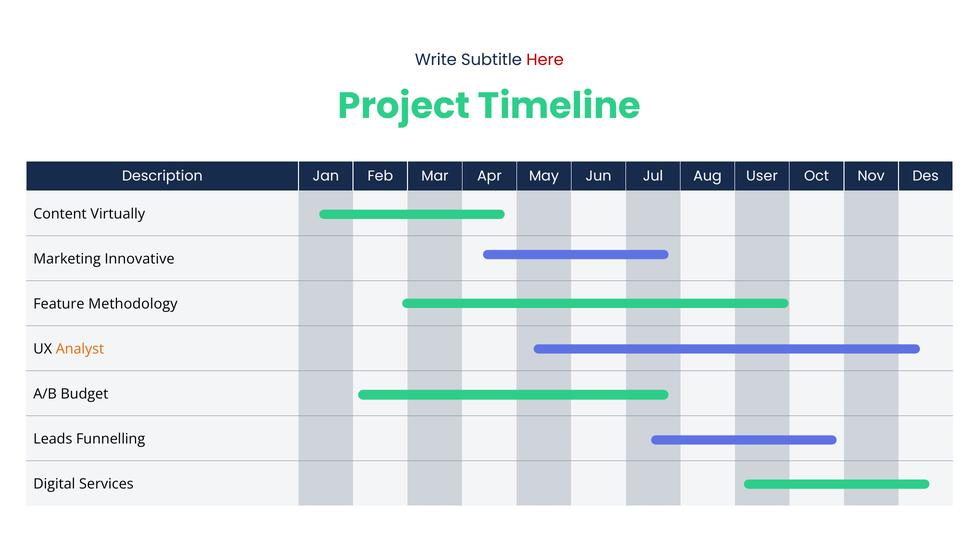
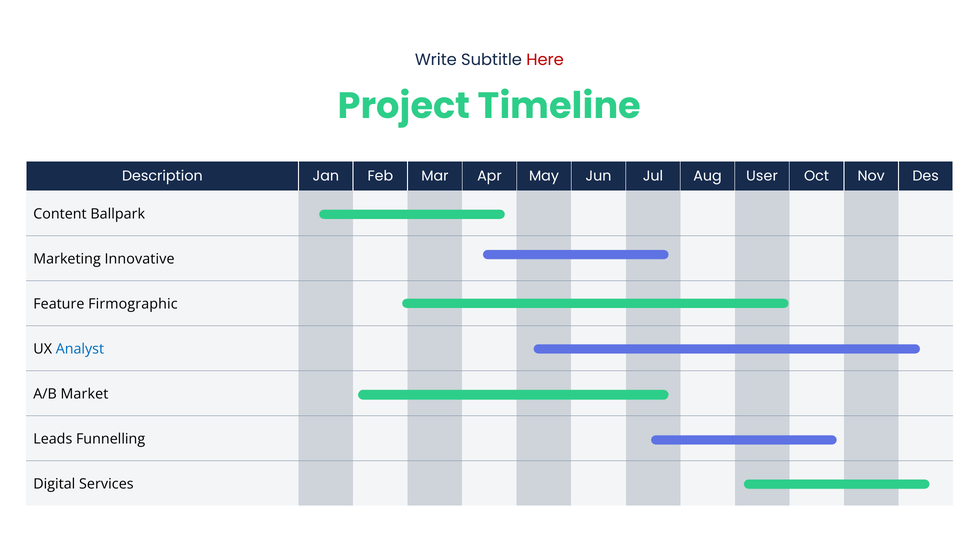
Virtually: Virtually -> Ballpark (118, 214)
Methodology: Methodology -> Firmographic (133, 304)
Analyst colour: orange -> blue (80, 349)
Budget: Budget -> Market (84, 394)
